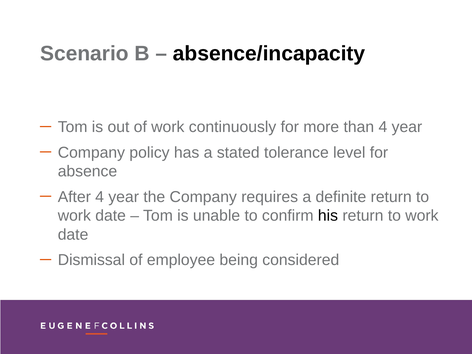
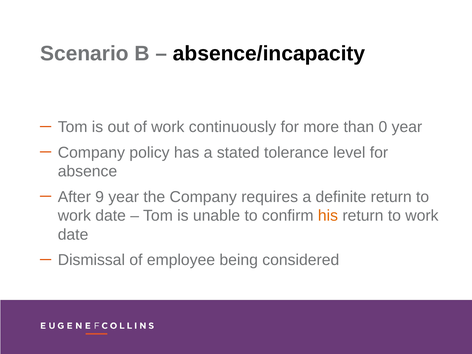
than 4: 4 -> 0 (383, 127)
After 4: 4 -> 9 (100, 197)
his colour: black -> orange (328, 216)
